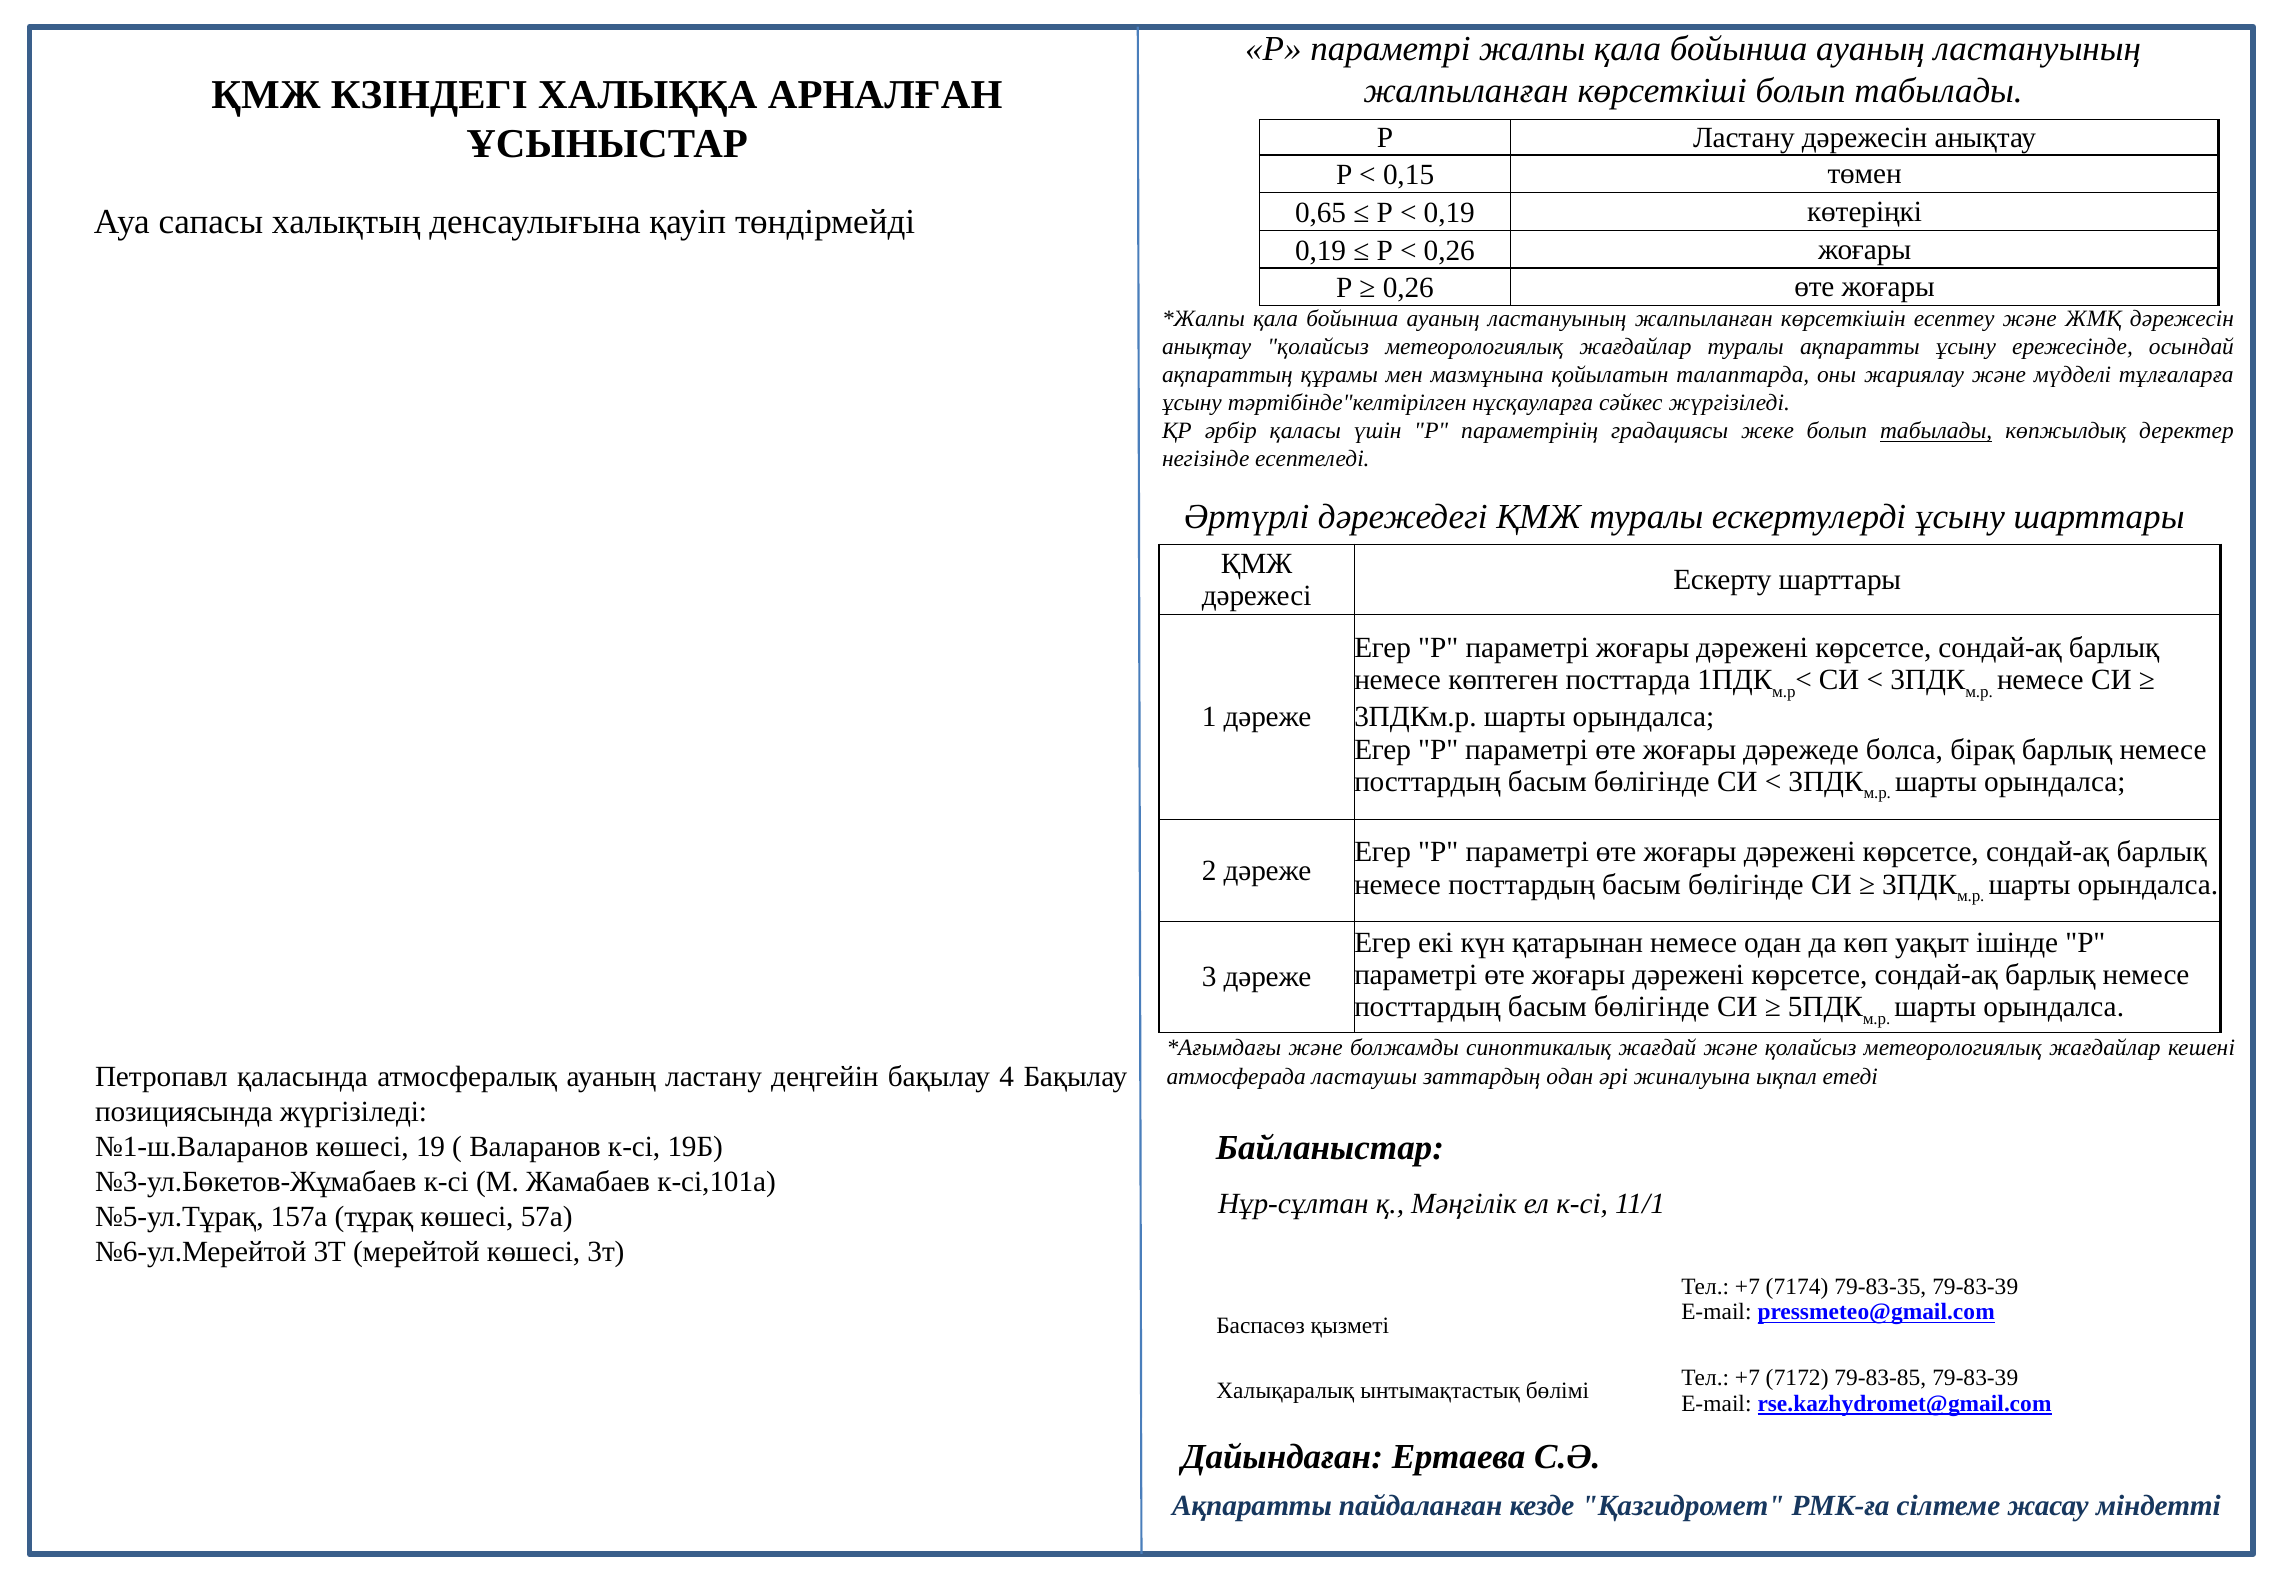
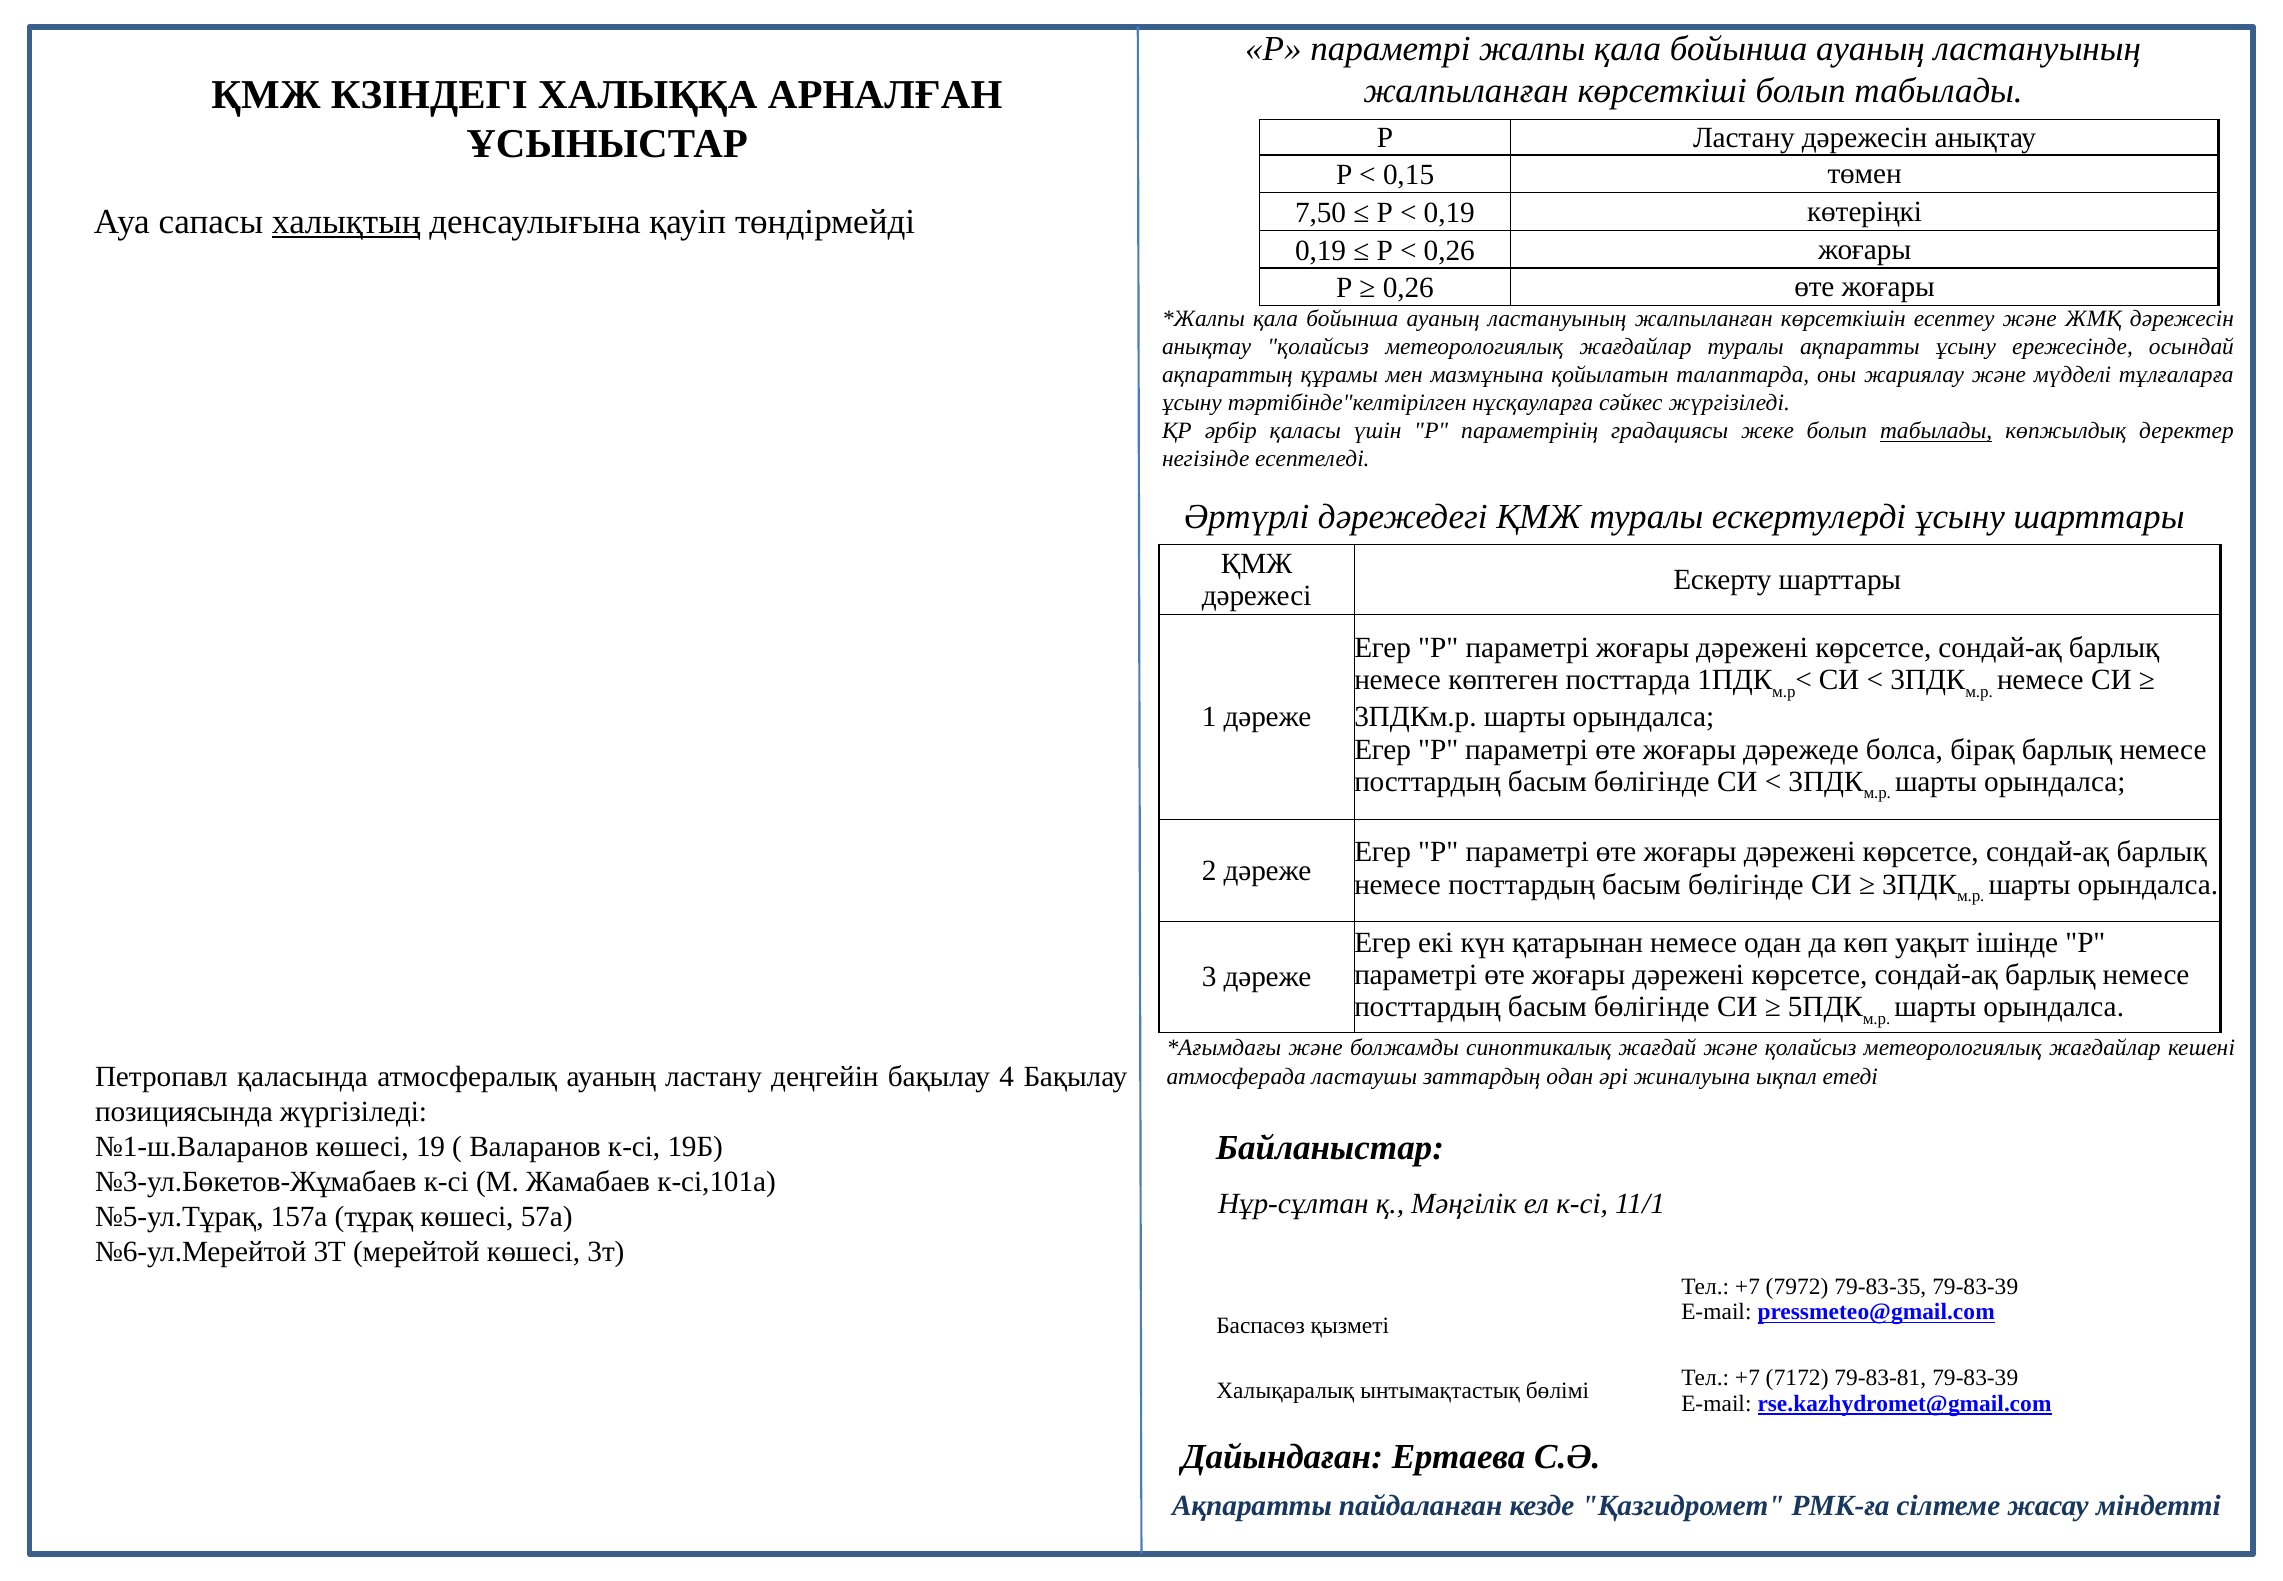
0,65: 0,65 -> 7,50 (1321, 213)
халықтың underline: none -> present (346, 221)
7174: 7174 -> 7972 (1797, 1286)
79-83-85: 79-83-85 -> 79-83-81 (1880, 1377)
